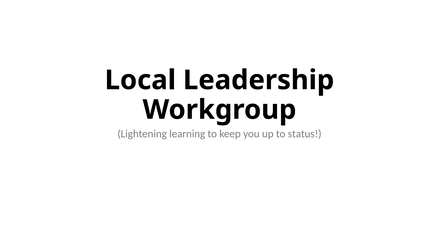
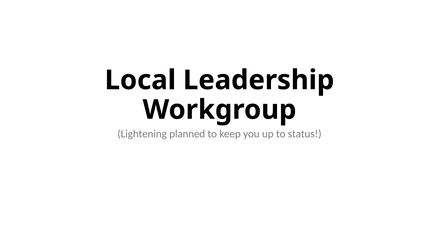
learning: learning -> planned (187, 134)
